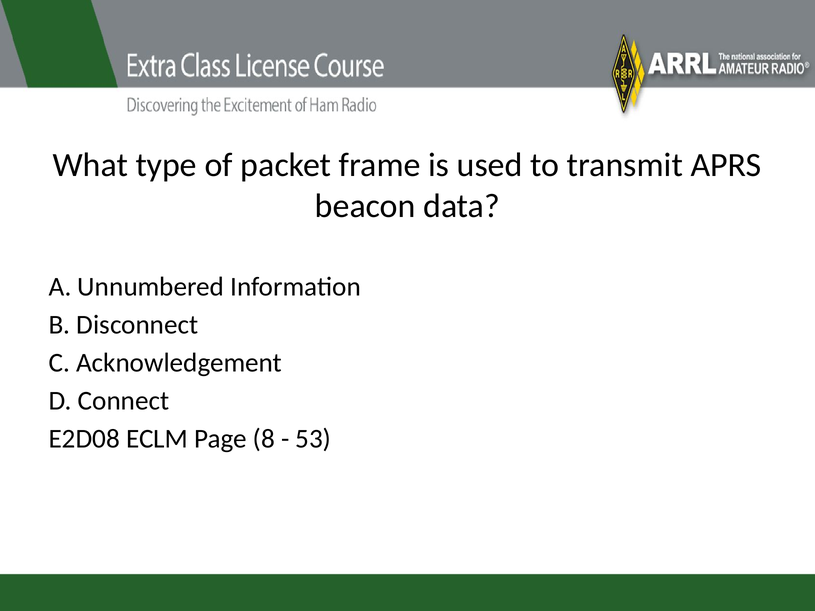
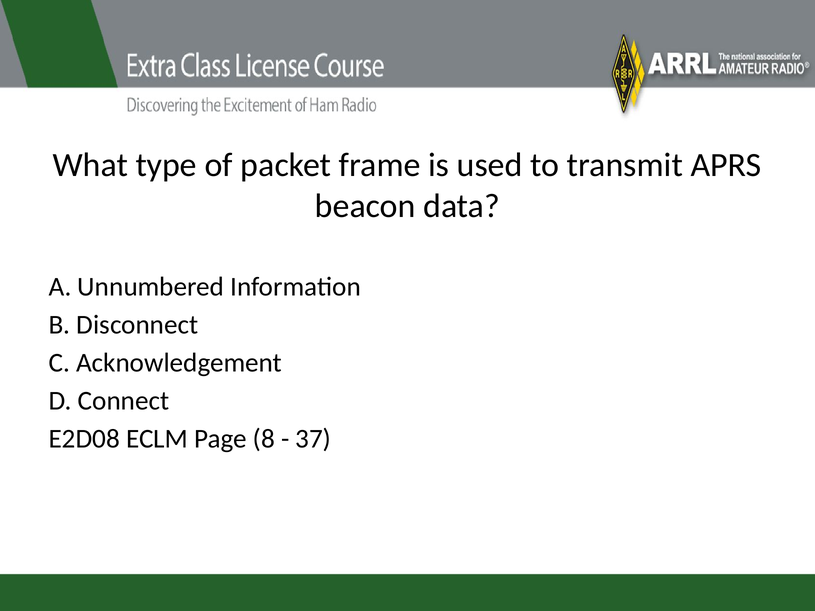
53: 53 -> 37 (313, 439)
